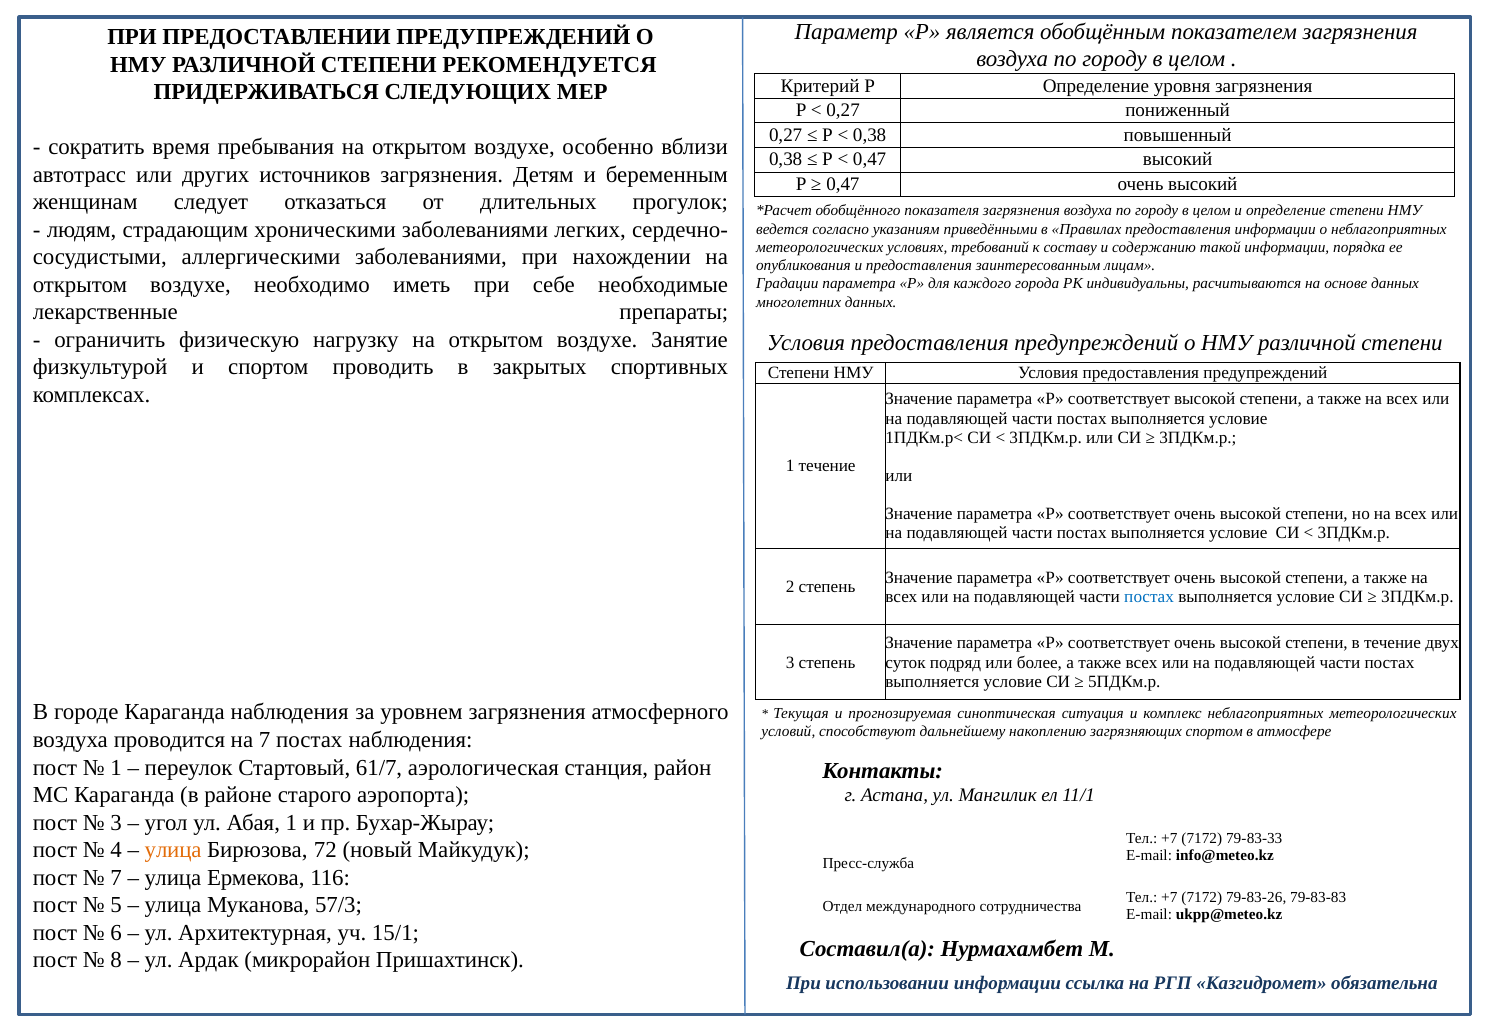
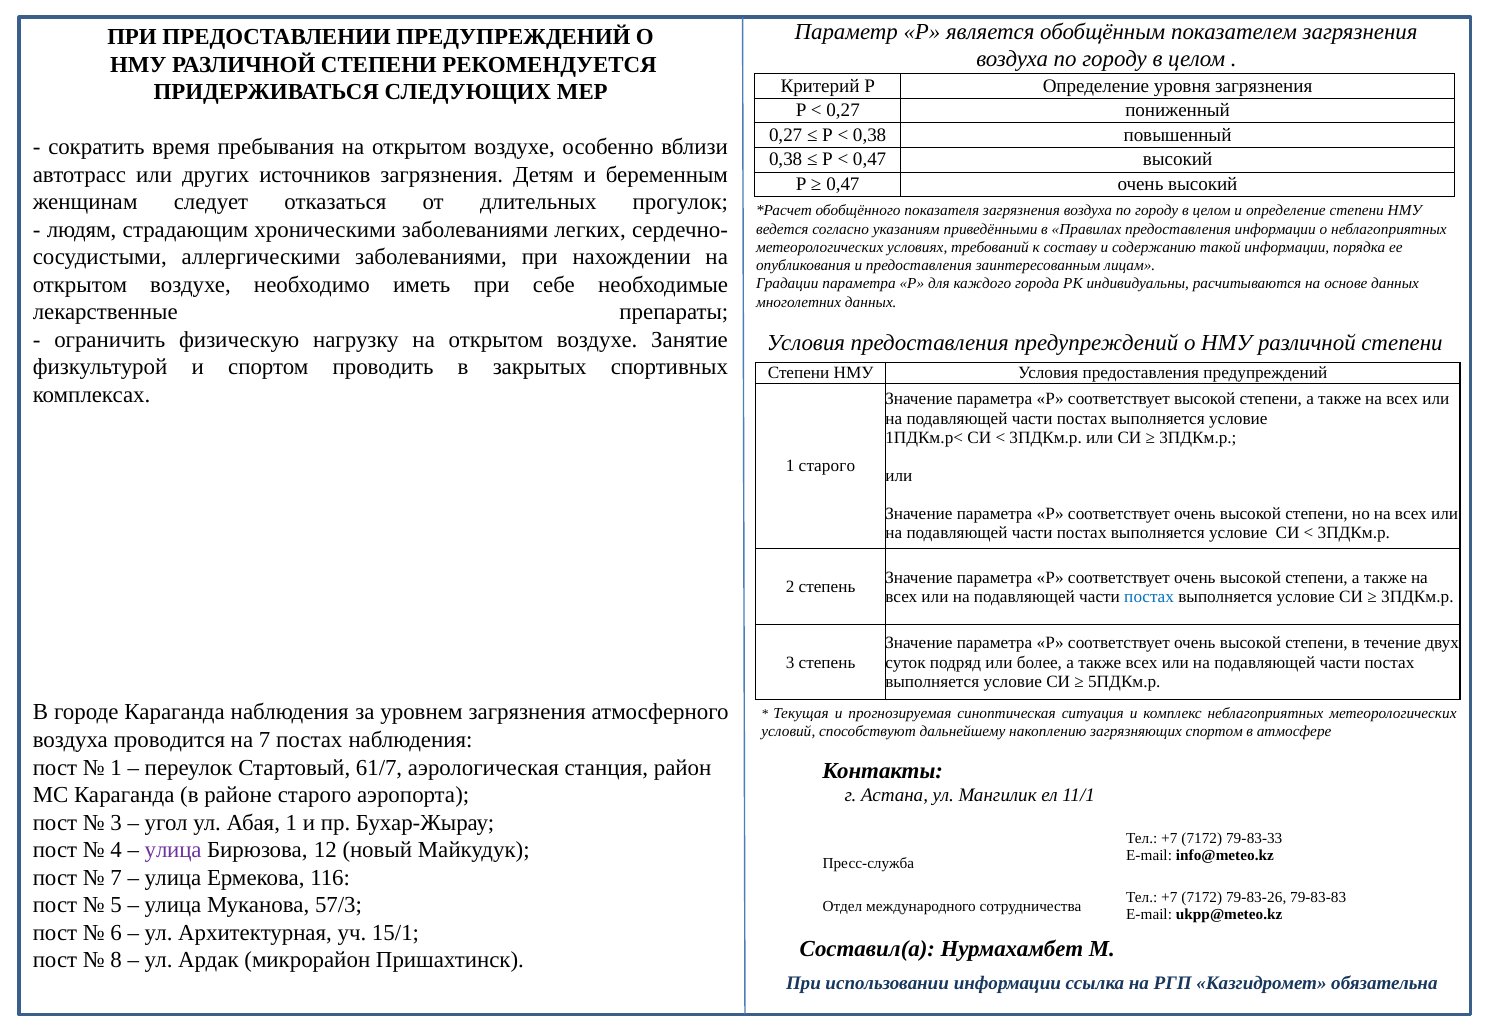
1 течение: течение -> старого (827, 466)
улица colour: orange -> purple (173, 850)
72: 72 -> 12 (325, 850)
